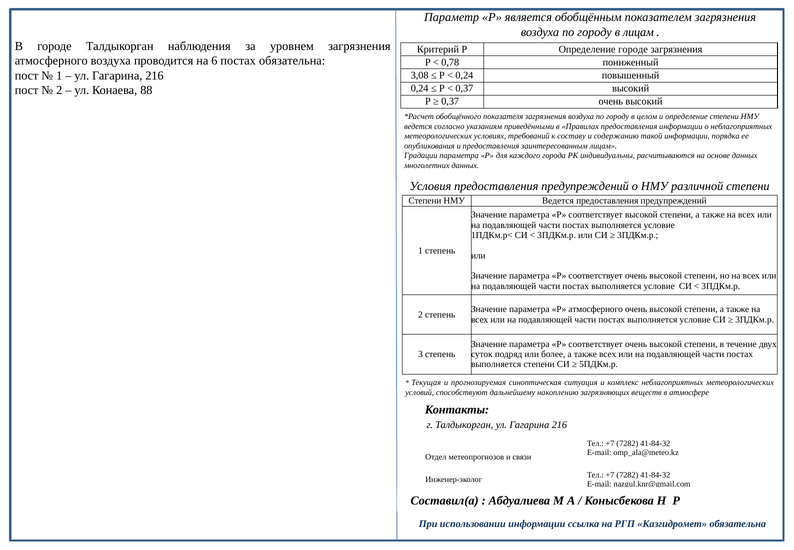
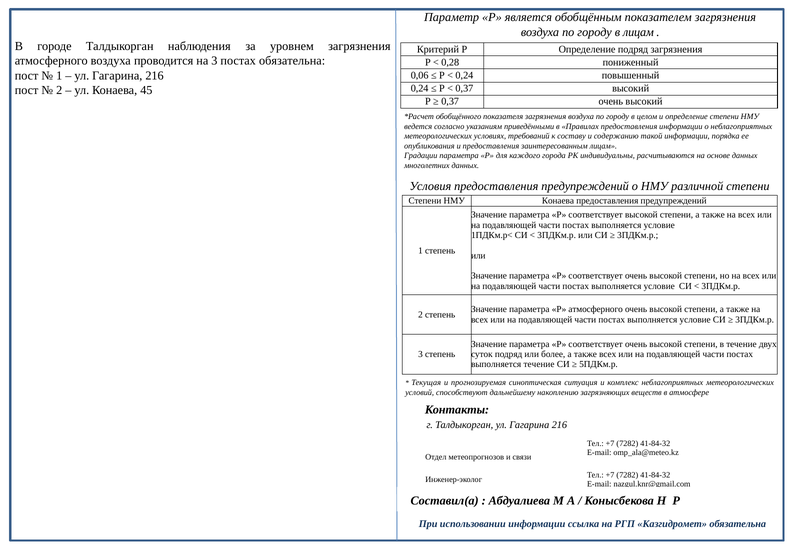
Определение городе: городе -> подряд (633, 49)
на 6: 6 -> 3 (214, 61)
0,78: 0,78 -> 0,28 (450, 62)
3,08: 3,08 -> 0,06 (420, 75)
88: 88 -> 45 (146, 90)
Ведется: Ведется -> Конаева (558, 201)
выполняется степени: степени -> течение (539, 364)
